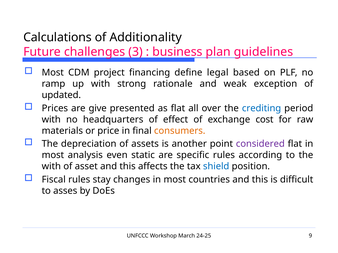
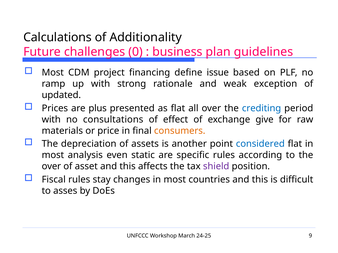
3: 3 -> 0 (136, 52)
legal: legal -> issue (218, 73)
give: give -> plus (98, 108)
headquarters: headquarters -> consultations (113, 120)
cost: cost -> give (264, 120)
considered colour: purple -> blue (260, 144)
with: with -> over (51, 167)
shield colour: blue -> purple (216, 167)
